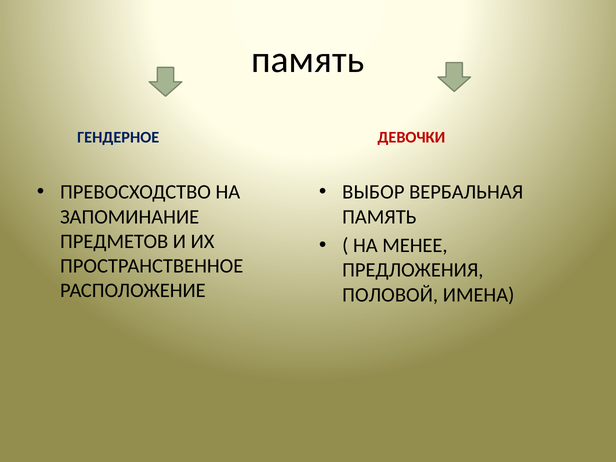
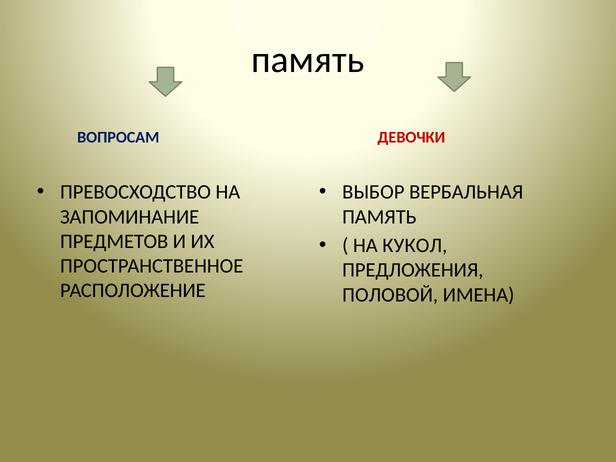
ГЕНДЕРНОЕ: ГЕНДЕРНОЕ -> ВОПРОСАМ (118, 138)
МЕНЕЕ: МЕНЕЕ -> КУКОЛ (415, 245)
